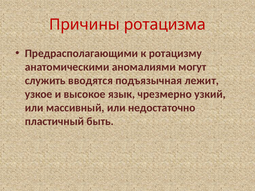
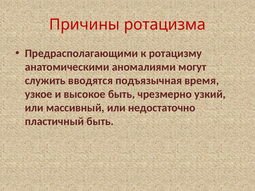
лежит: лежит -> время (202, 81)
высокое язык: язык -> быть (121, 94)
